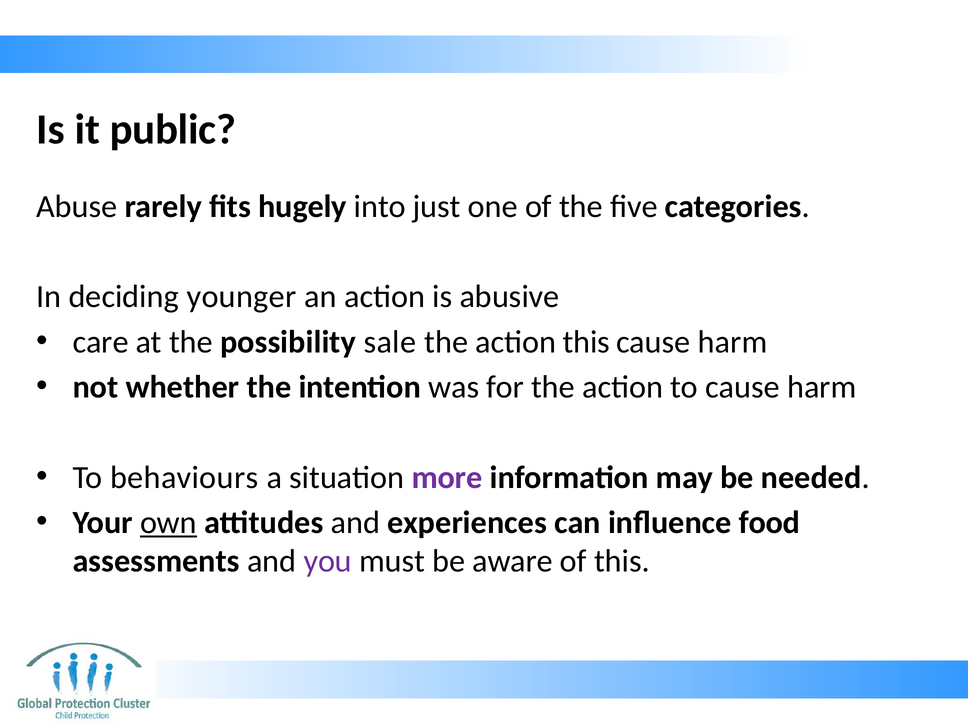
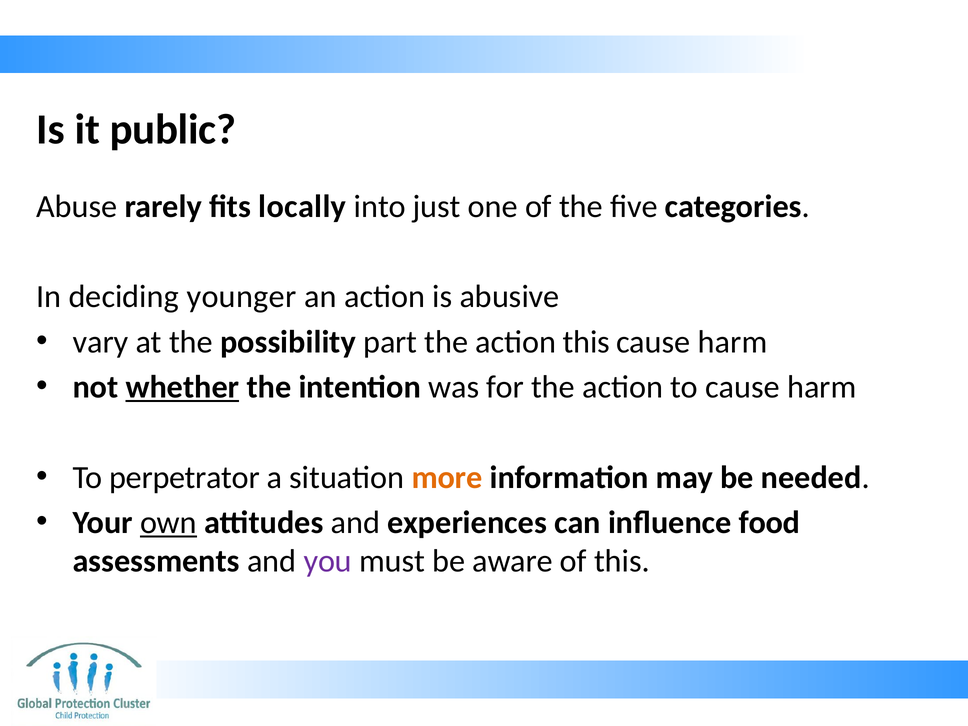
hugely: hugely -> locally (302, 206)
care: care -> vary (101, 342)
sale: sale -> part (390, 342)
whether underline: none -> present (182, 387)
behaviours: behaviours -> perpetrator (185, 477)
more colour: purple -> orange (447, 477)
